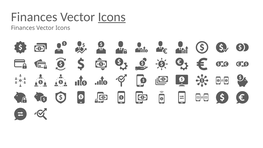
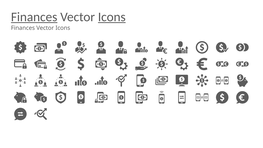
Finances underline: none -> present (34, 17)
